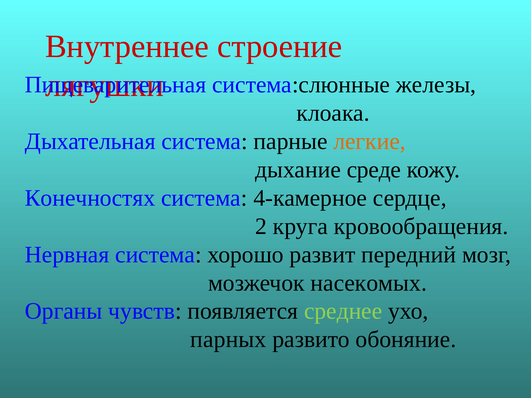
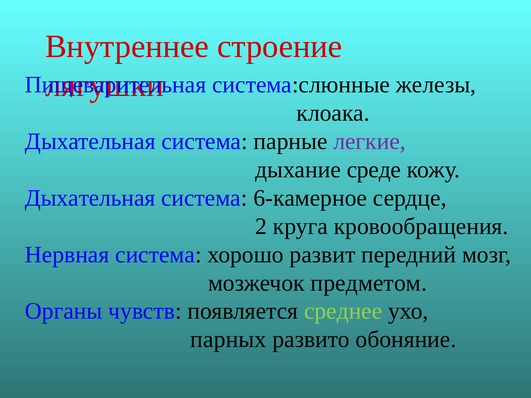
легкие colour: orange -> purple (370, 141)
Конечностях: Конечностях -> Дыхательная (90, 198)
4-камерное: 4-камерное -> 6-камерное (310, 198)
насекомых: насекомых -> предметом (369, 283)
